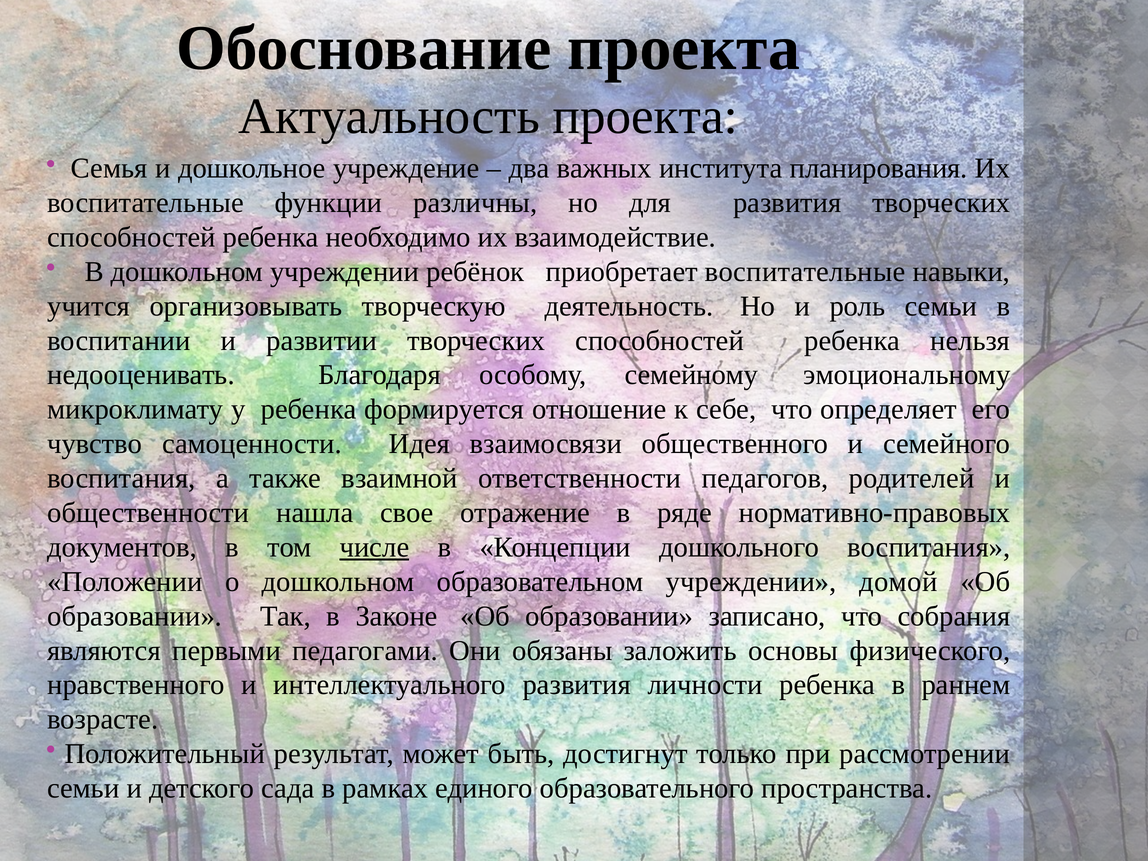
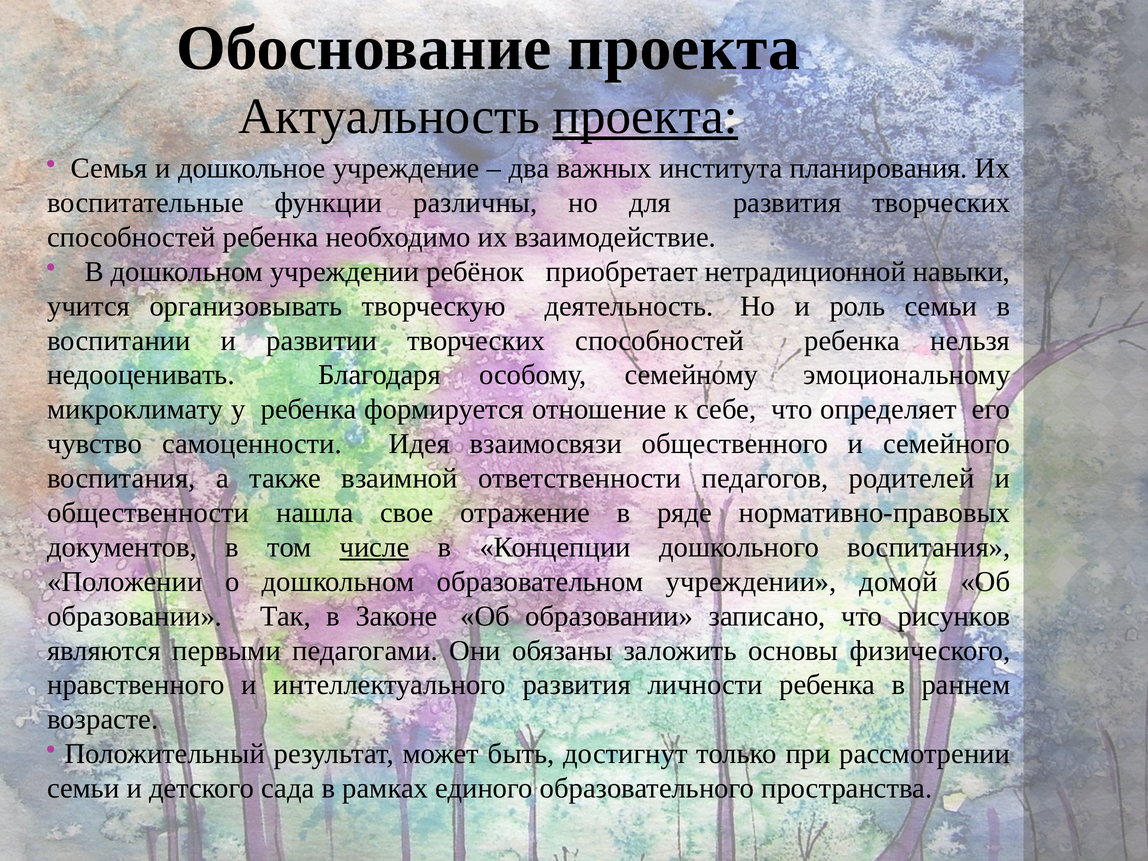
проекта underline: none -> present (645, 116)
приобретает воспитательные: воспитательные -> нетрадиционной (805, 272)
собрания: собрания -> рисунков (954, 616)
